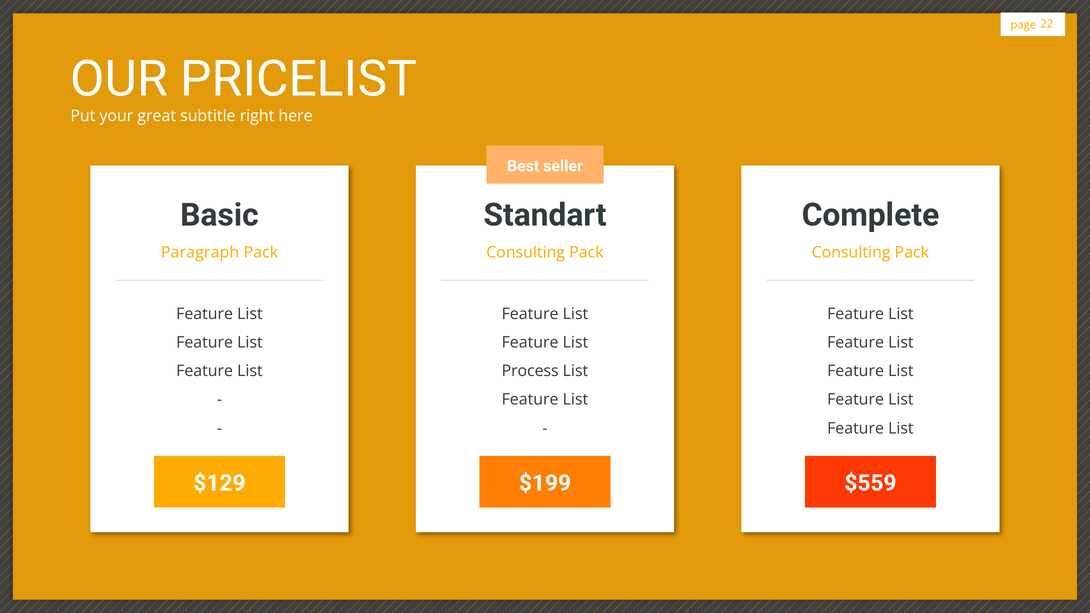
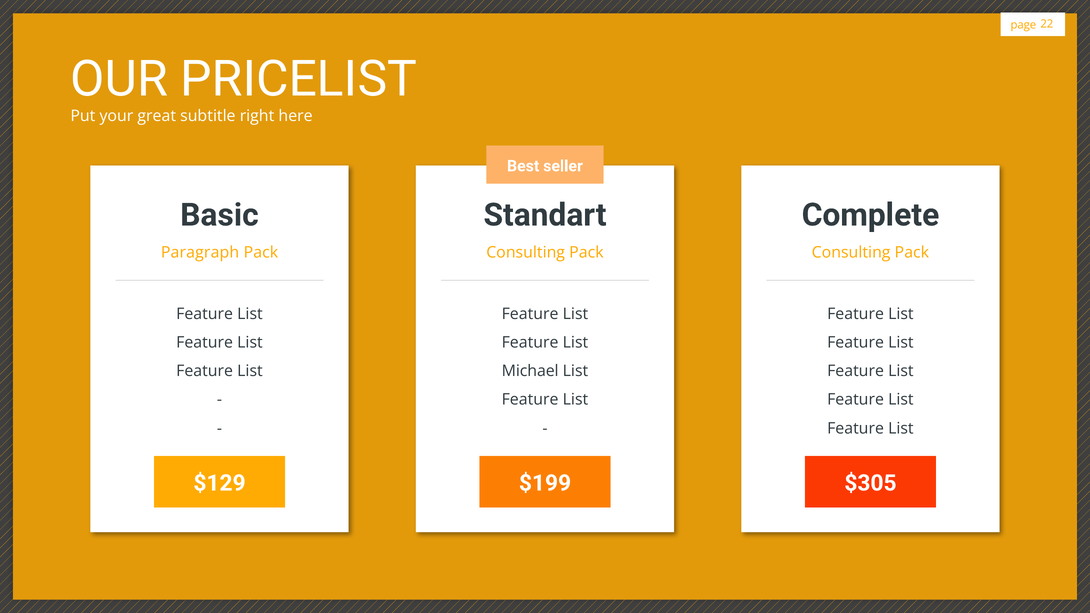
Process: Process -> Michael (530, 371)
$559: $559 -> $305 (870, 483)
